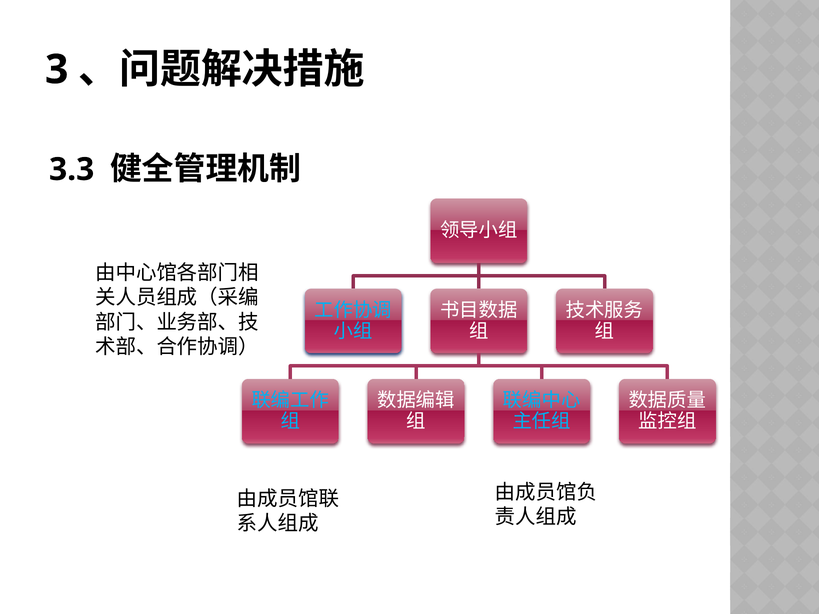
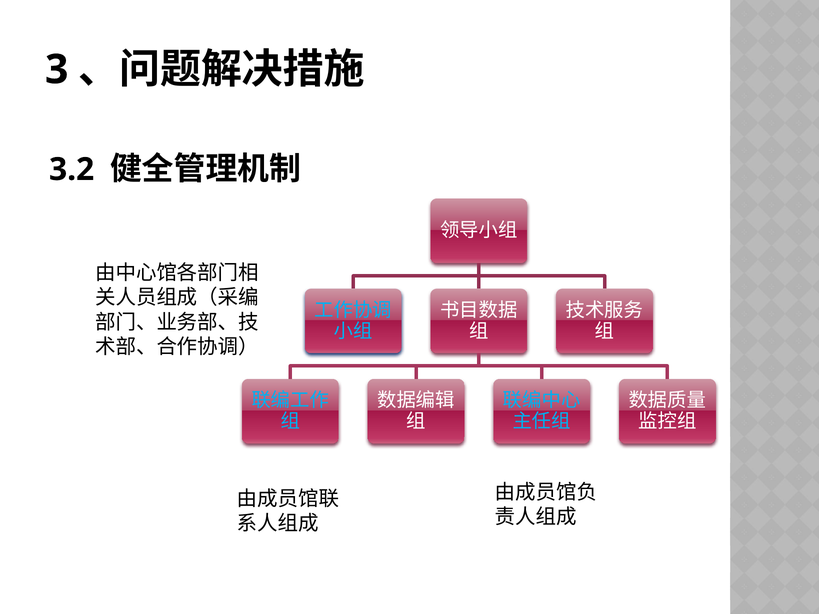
3.3: 3.3 -> 3.2 (72, 170)
